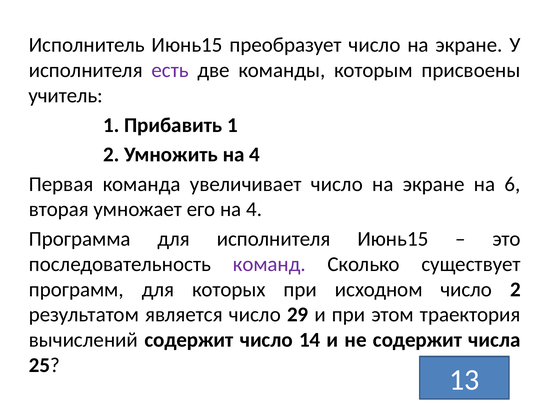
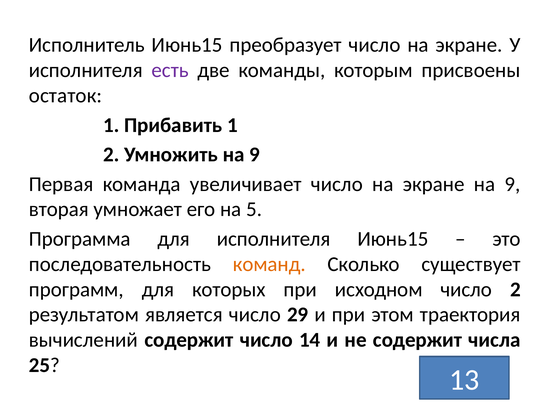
учитель: учитель -> остаток (66, 96)
Умножить на 4: 4 -> 9 (255, 154)
экране на 6: 6 -> 9 (512, 184)
его на 4: 4 -> 5 (254, 209)
команд colour: purple -> orange (269, 264)
